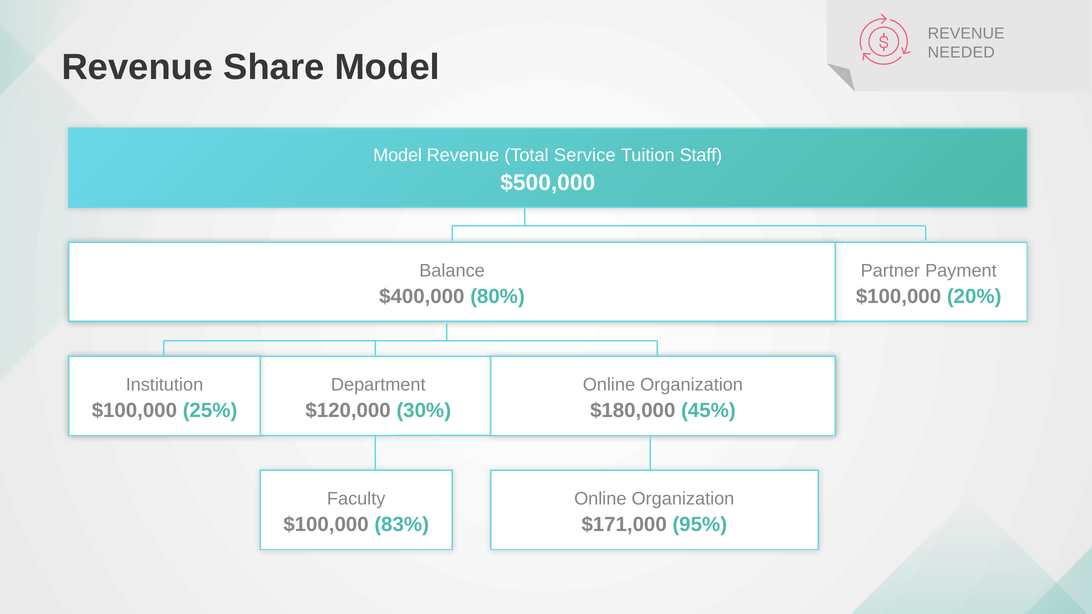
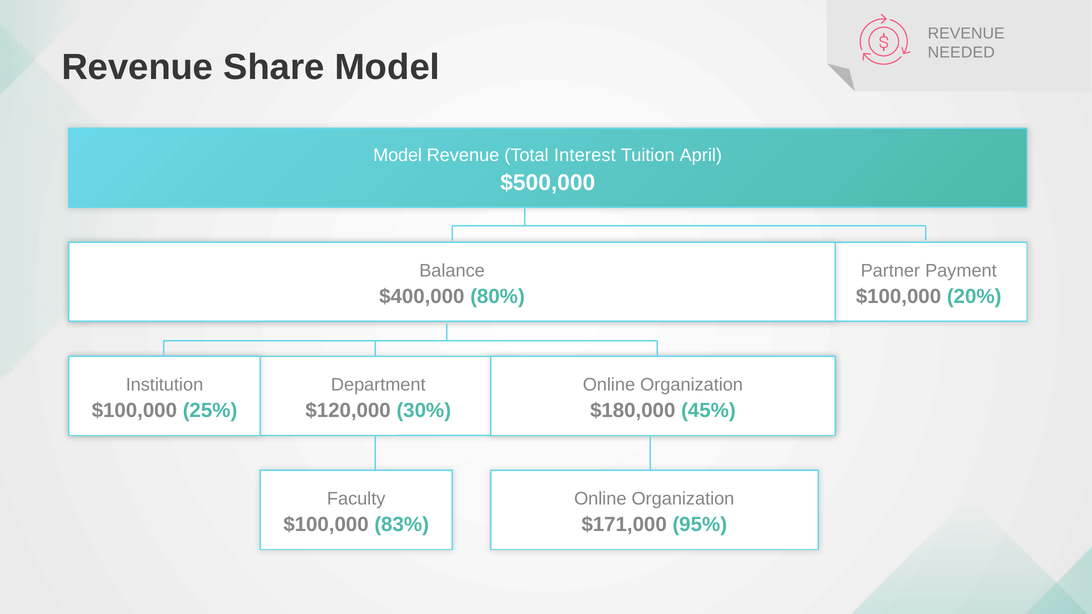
Service: Service -> Interest (585, 155)
Staff: Staff -> April (701, 155)
